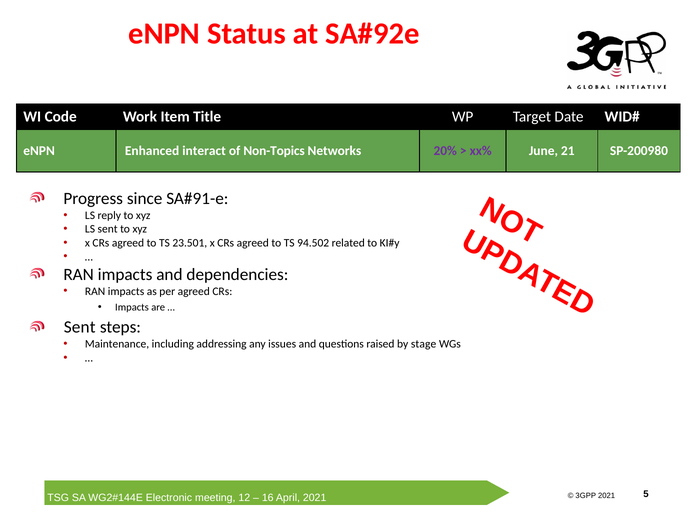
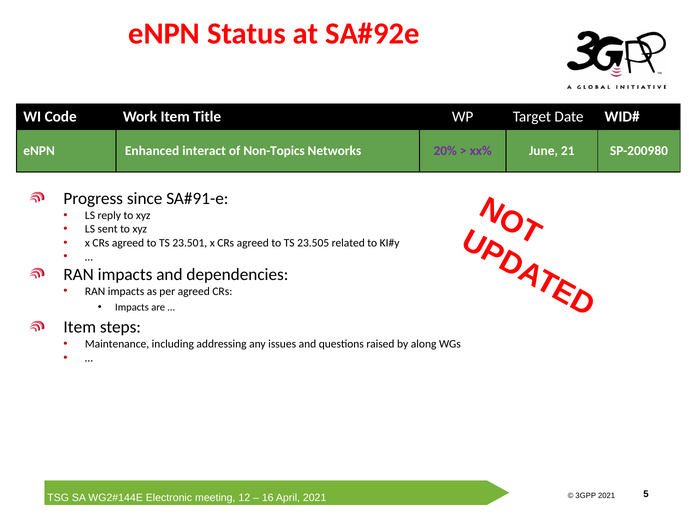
94.502: 94.502 -> 23.505 (313, 243)
Sent: Sent -> Item (80, 327)
stage: stage -> along (424, 344)
